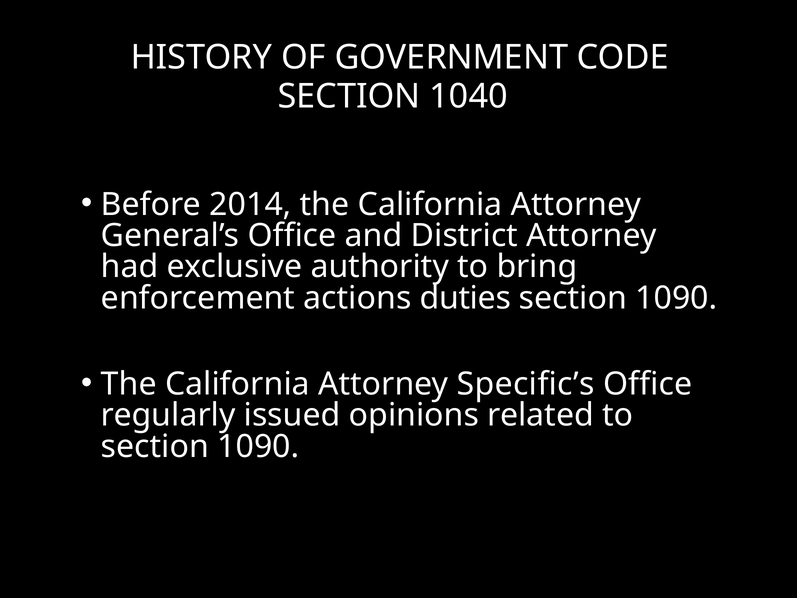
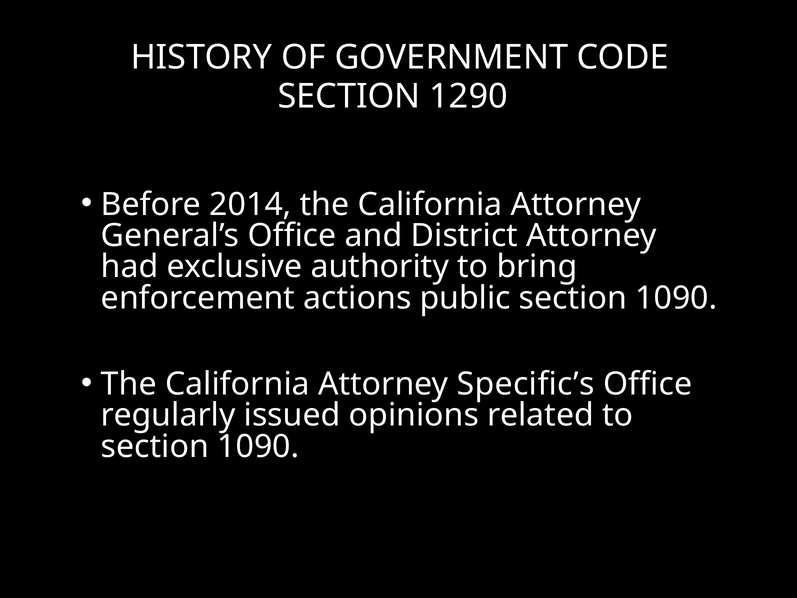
1040: 1040 -> 1290 (469, 97)
duties: duties -> public (465, 298)
